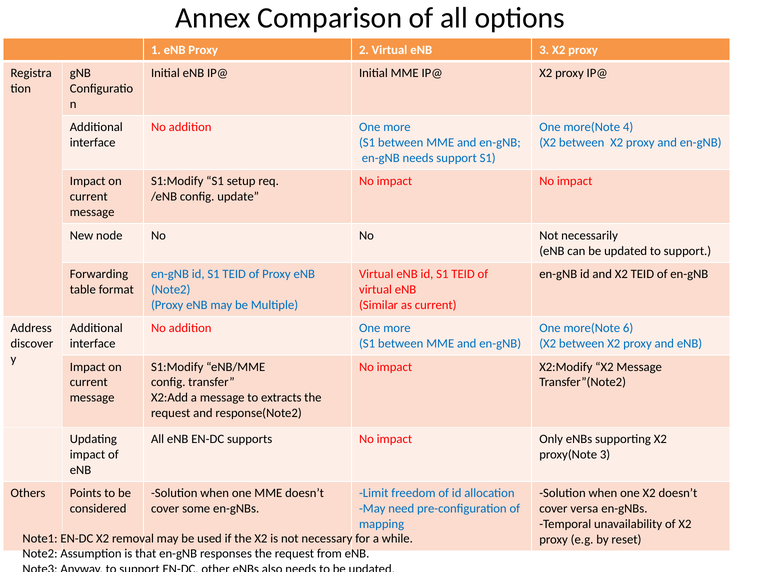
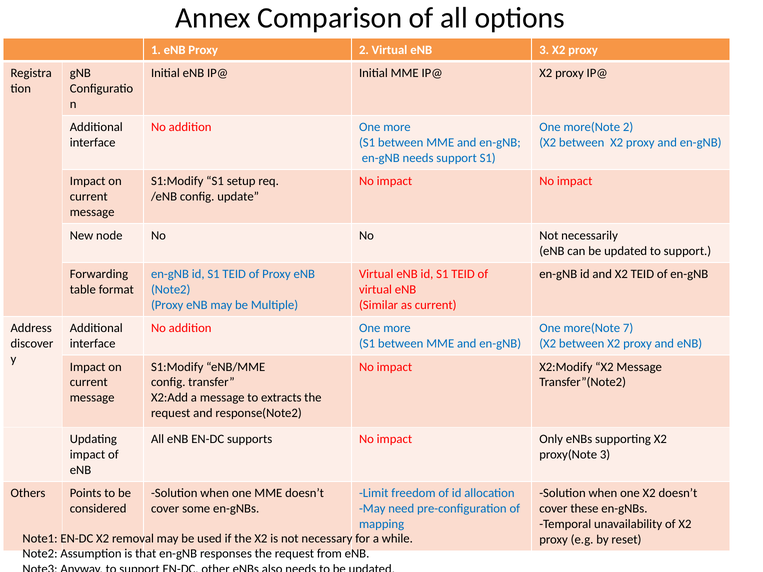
more(Note 4: 4 -> 2 (628, 127)
6: 6 -> 7 (628, 328)
versa: versa -> these (584, 509)
